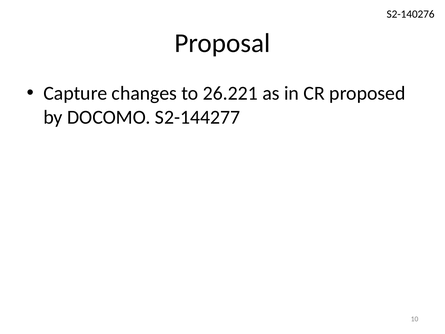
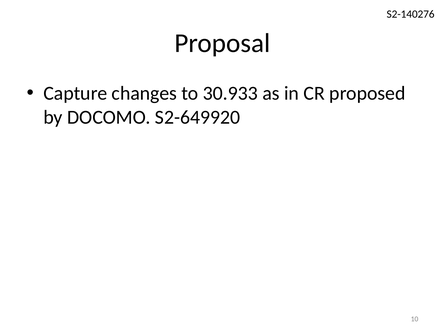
26.221: 26.221 -> 30.933 (230, 93)
S2-144277: S2-144277 -> S2-649920 (198, 117)
